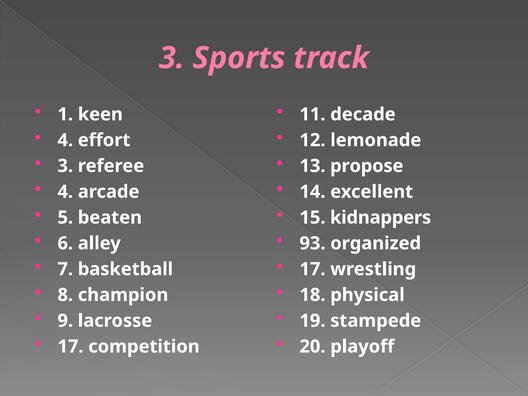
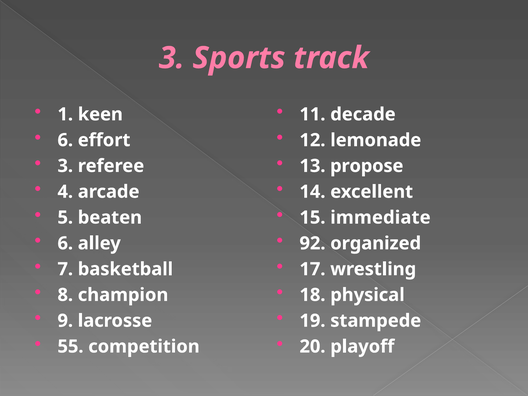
4: 4 -> 6 (65, 140)
kidnappers: kidnappers -> immediate (380, 218)
93: 93 -> 92 (313, 243)
17: 17 -> 55 (70, 347)
